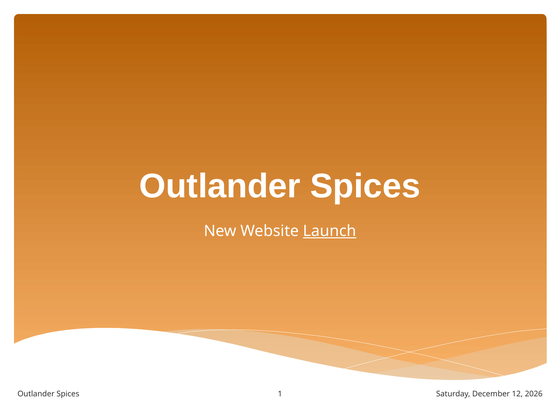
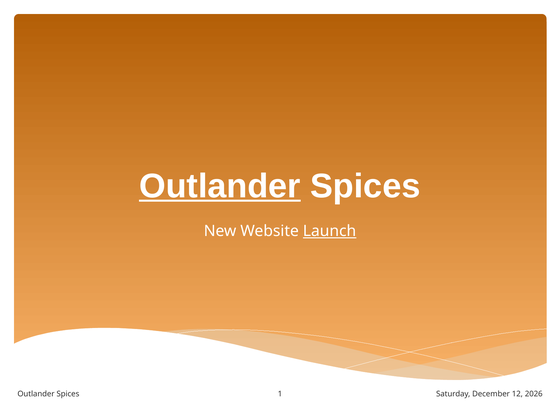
Outlander underline: none -> present (220, 186)
